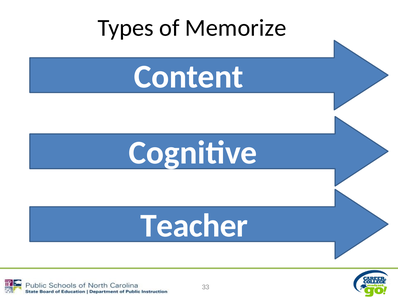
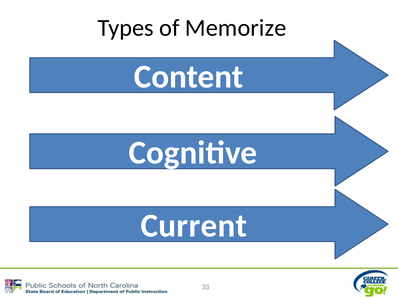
Teacher: Teacher -> Current (194, 226)
